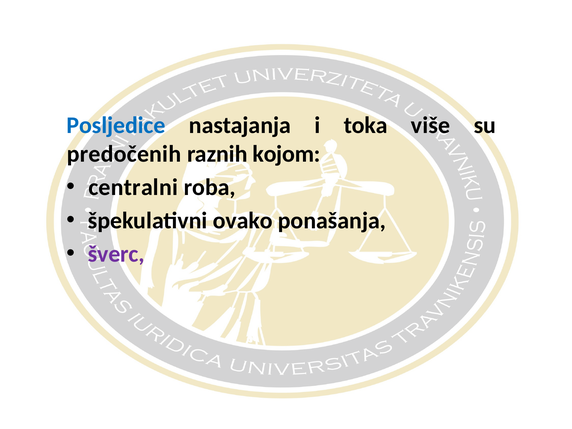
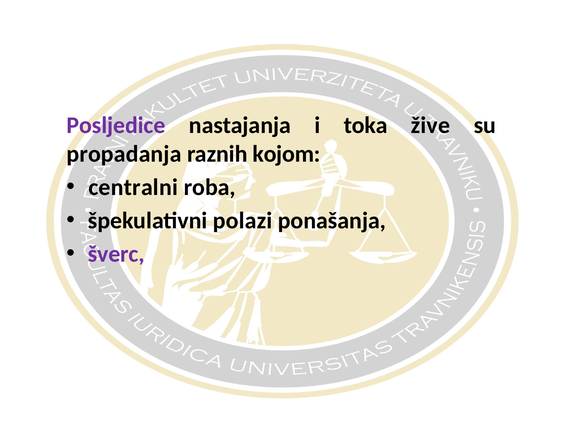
Posljedice colour: blue -> purple (116, 125)
više: više -> žive (431, 125)
predočenih: predočenih -> propadanja (124, 154)
ovako: ovako -> polazi (243, 221)
